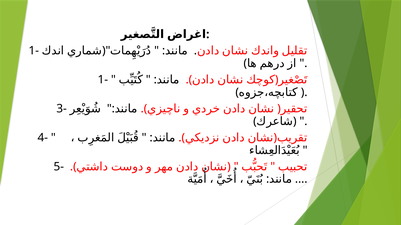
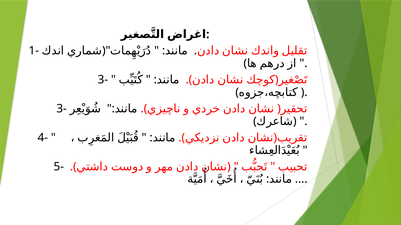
1-: 1- -> 3- (103, 80)
